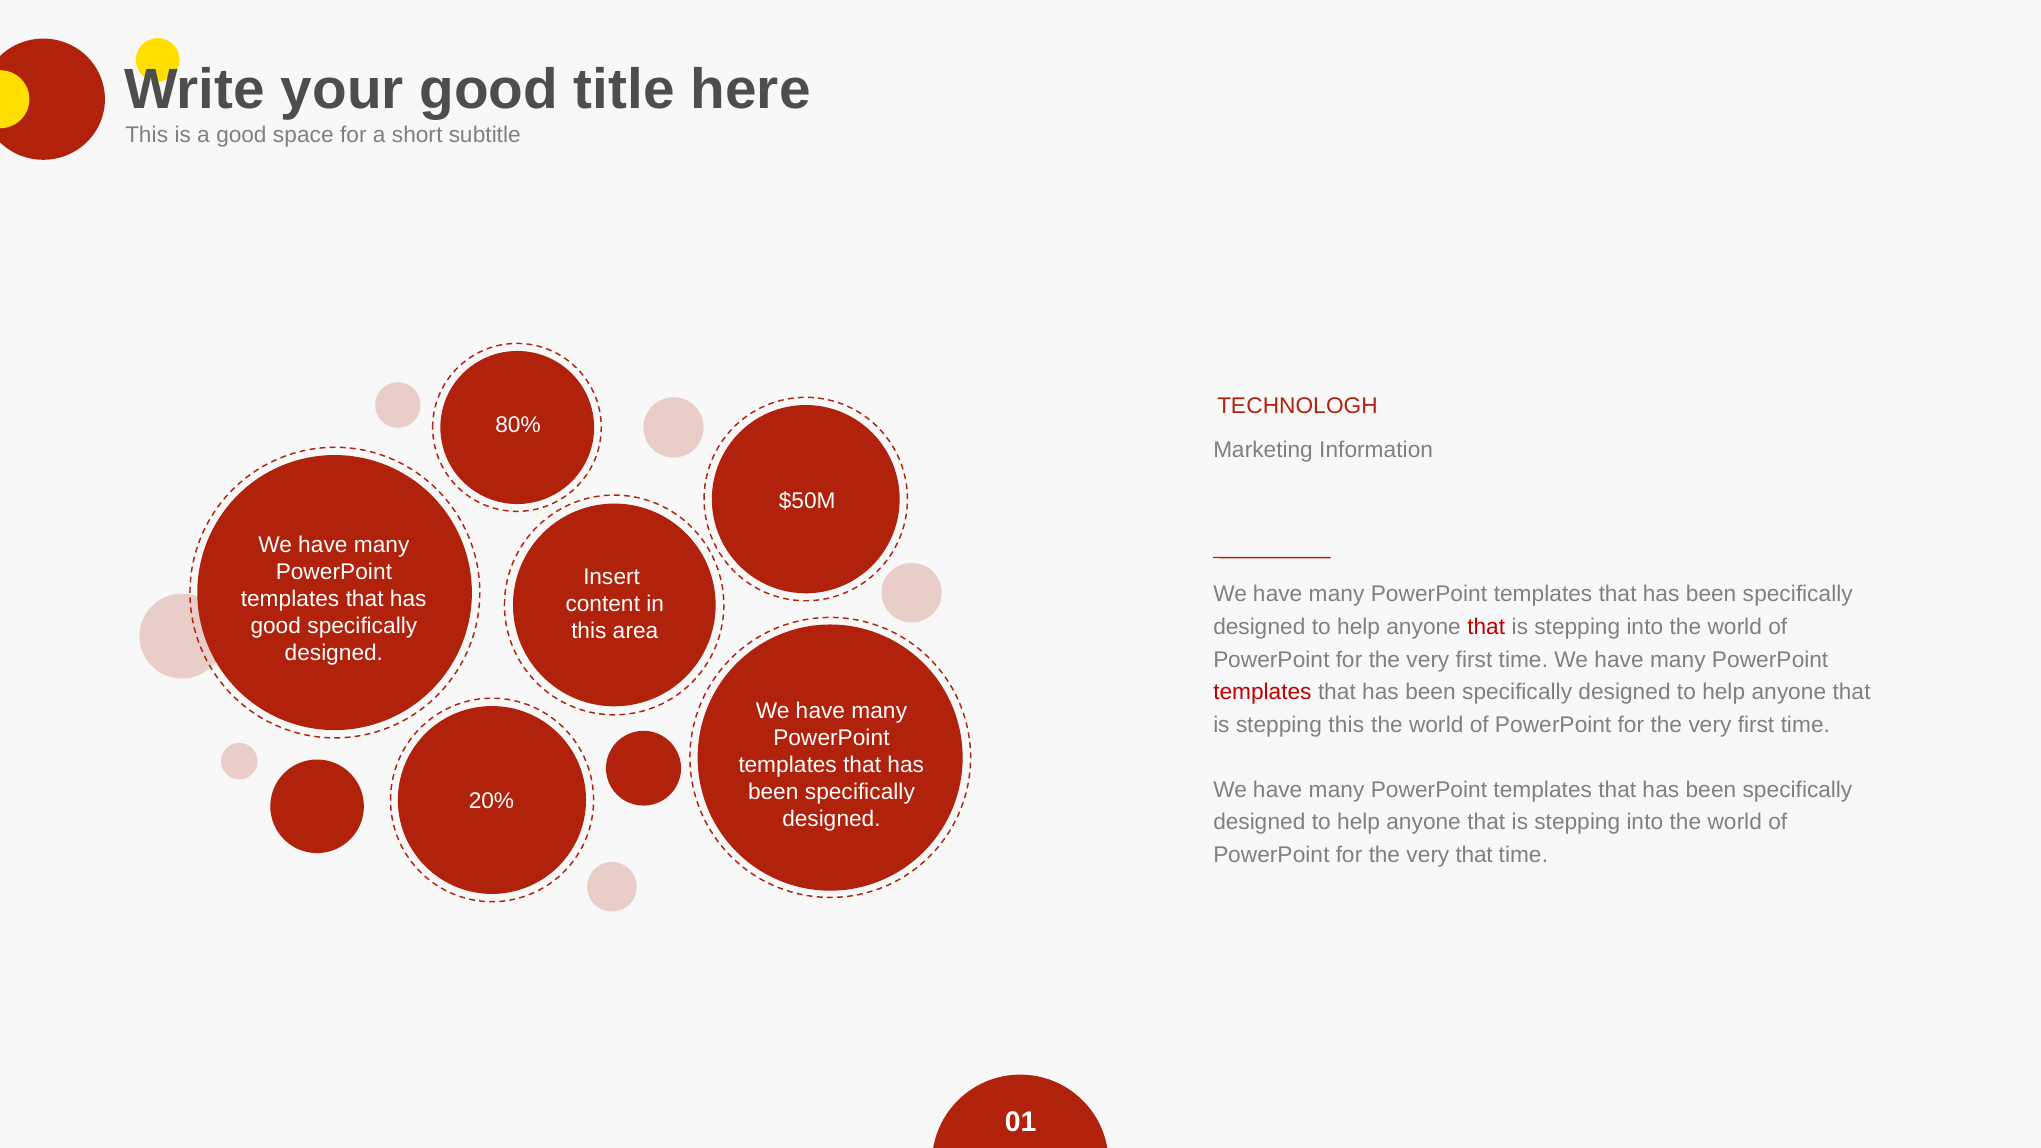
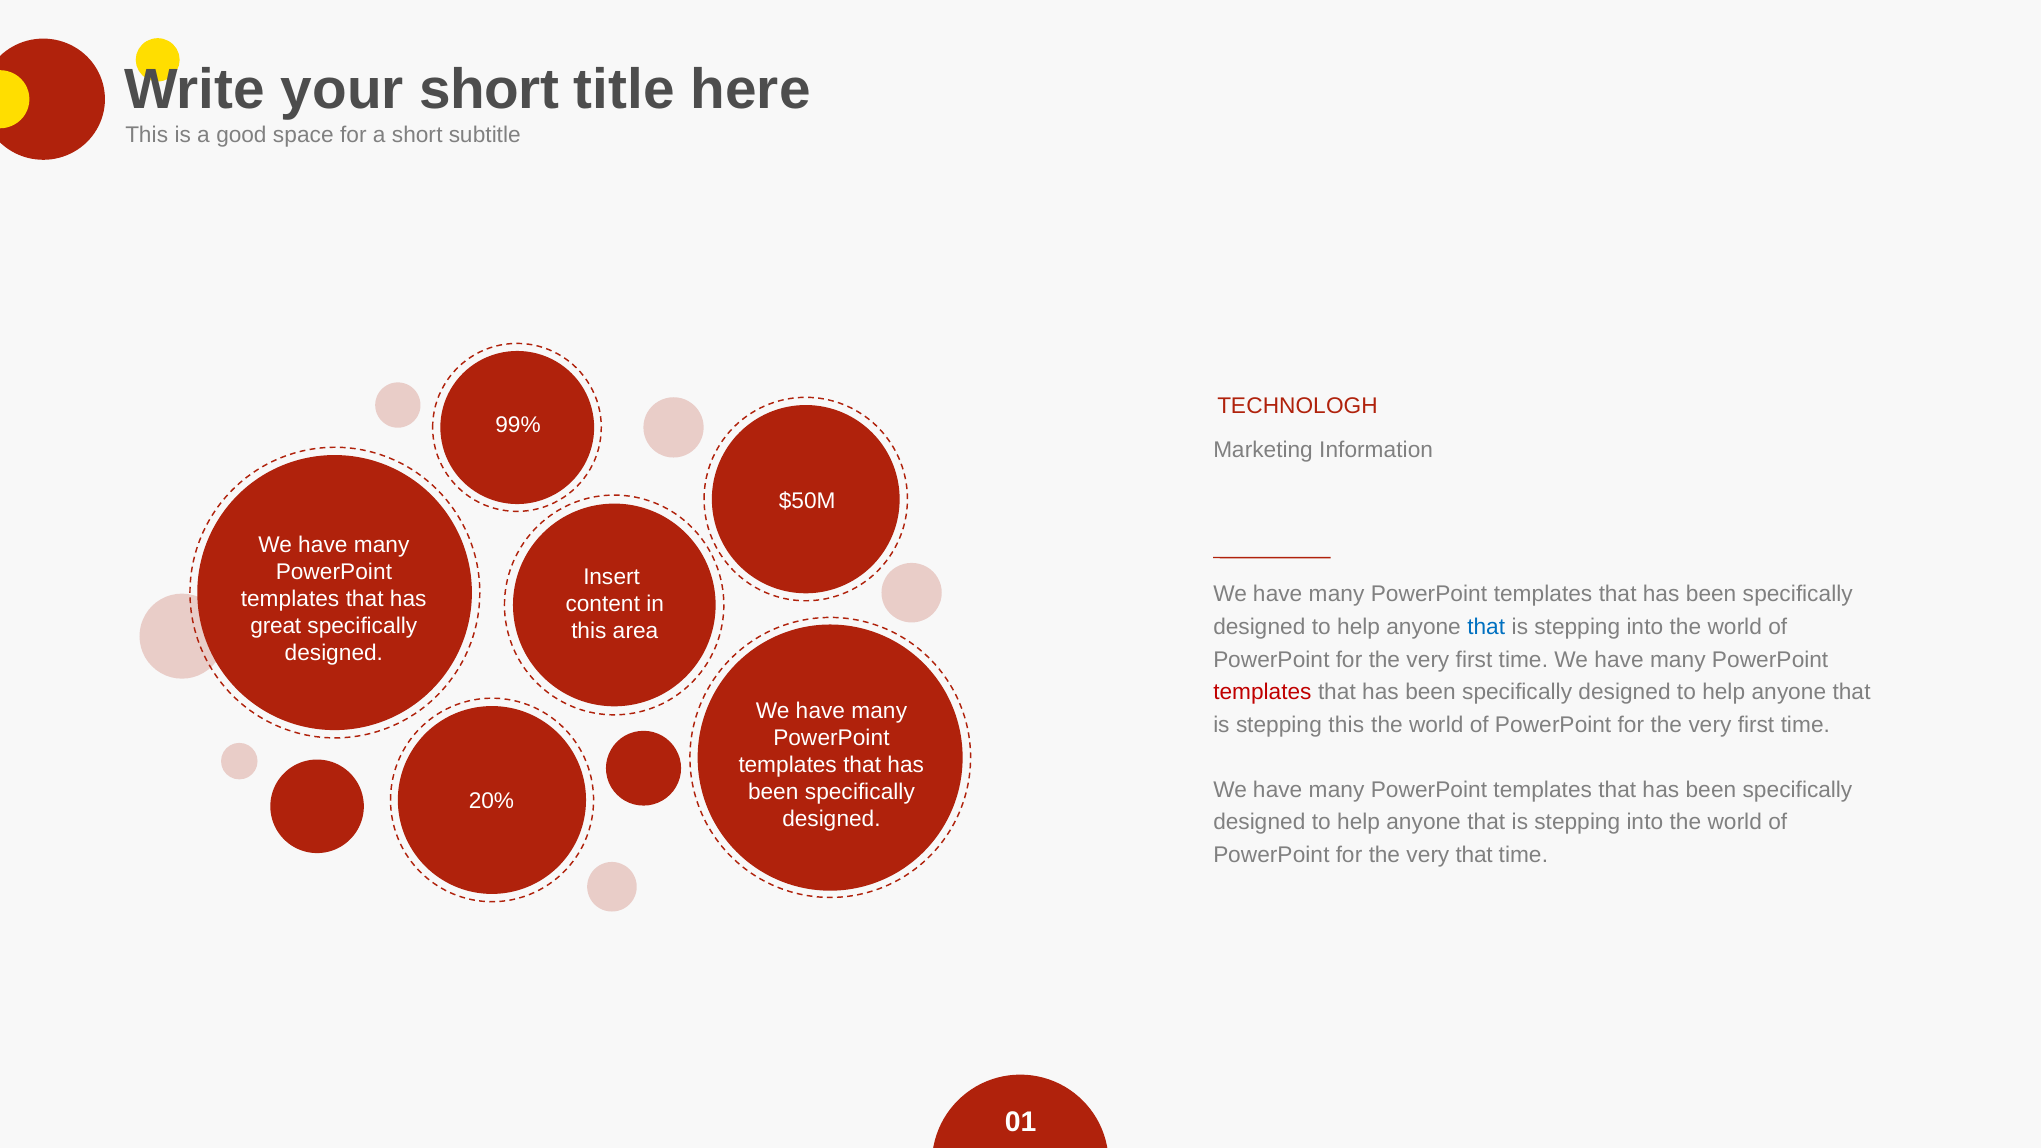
your good: good -> short (489, 90)
80%: 80% -> 99% (518, 425)
good: good -> great (276, 626)
that colour: red -> blue (1486, 627)
